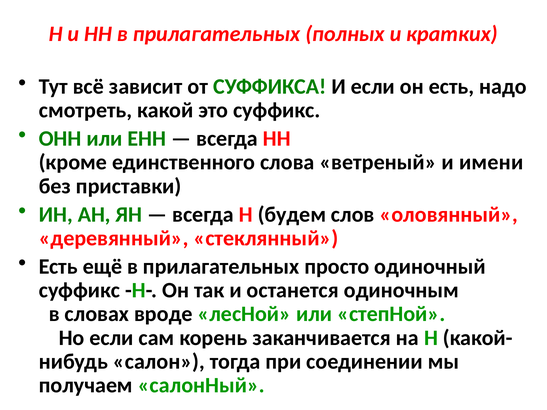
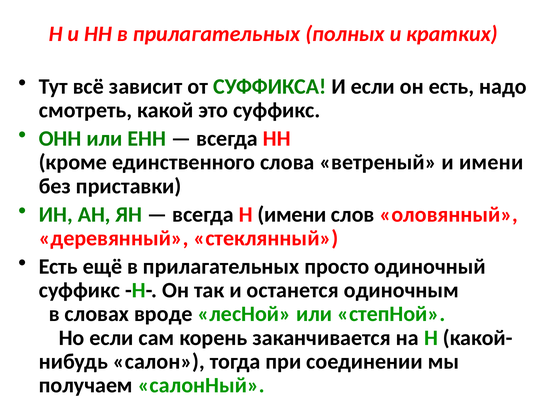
Н будем: будем -> имени (292, 215)
